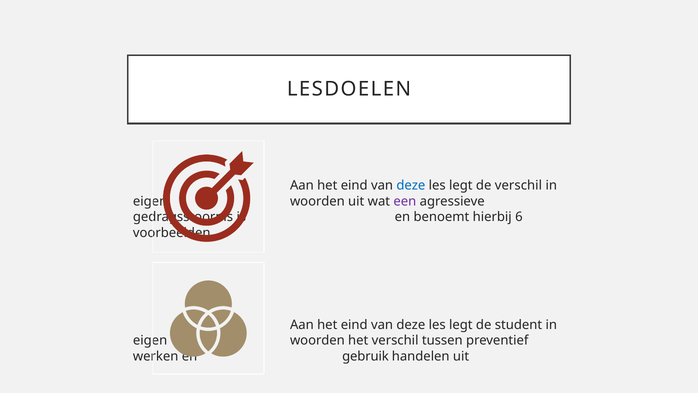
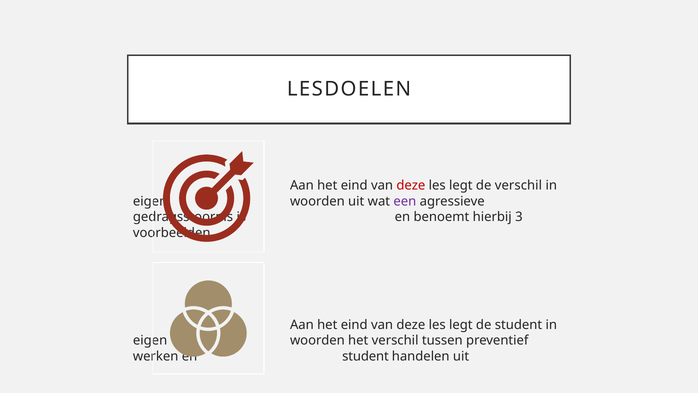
deze colour: blue -> red (411, 185)
6: 6 -> 3 (519, 217)
gebruik: gebruik -> student (365, 356)
